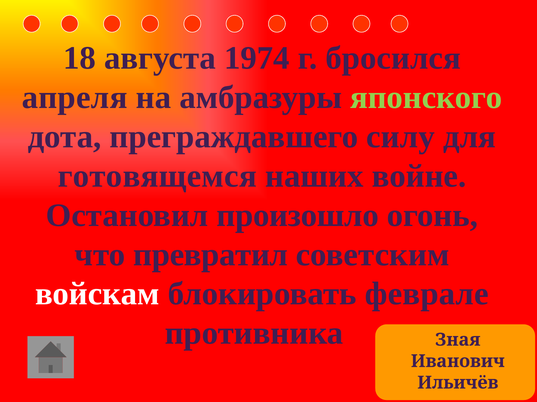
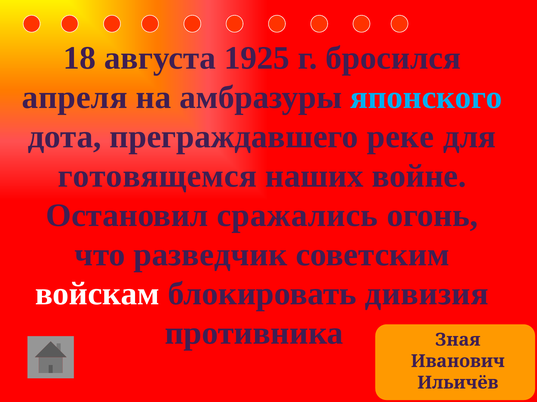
1974: 1974 -> 1925 (257, 58)
японского colour: light green -> light blue (426, 98)
силу: силу -> реке (400, 137)
произошло: произошло -> сражались (297, 216)
превратил: превратил -> разведчик (210, 255)
феврале: феврале -> дивизия (427, 294)
